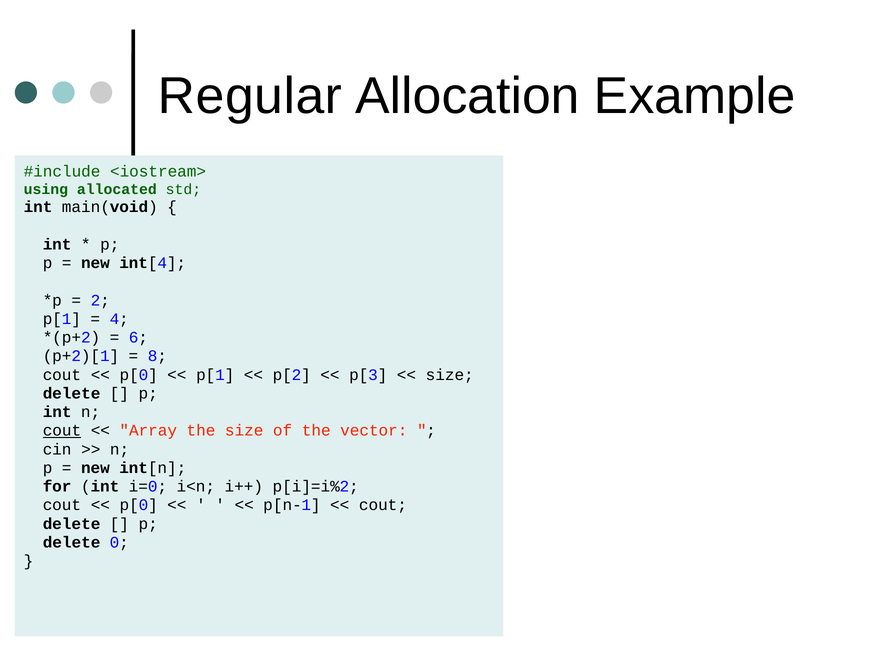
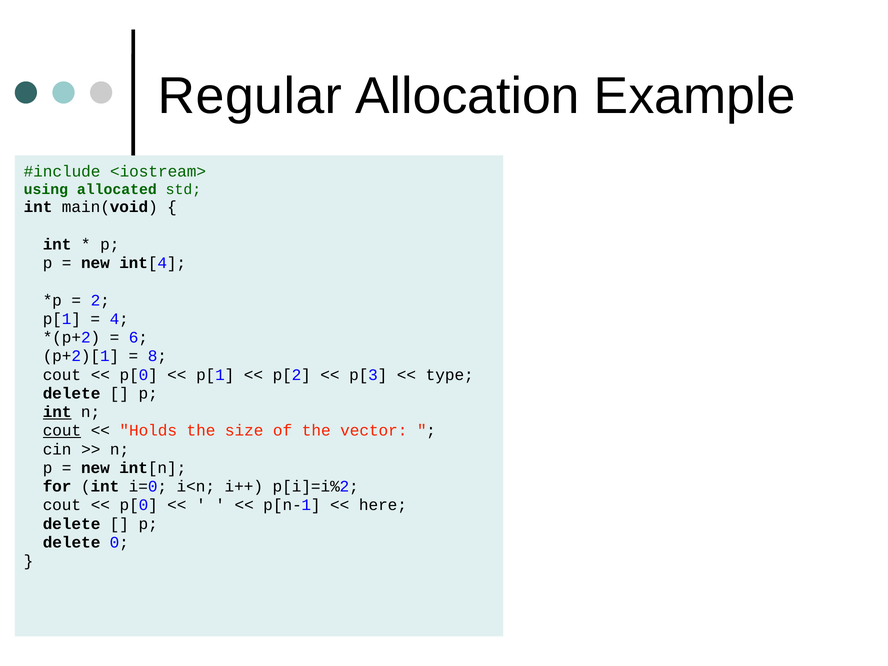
size: size -> type (450, 375)
int underline: none -> present (57, 412)
Array: Array -> Holds (148, 431)
cout: cout -> here (383, 505)
